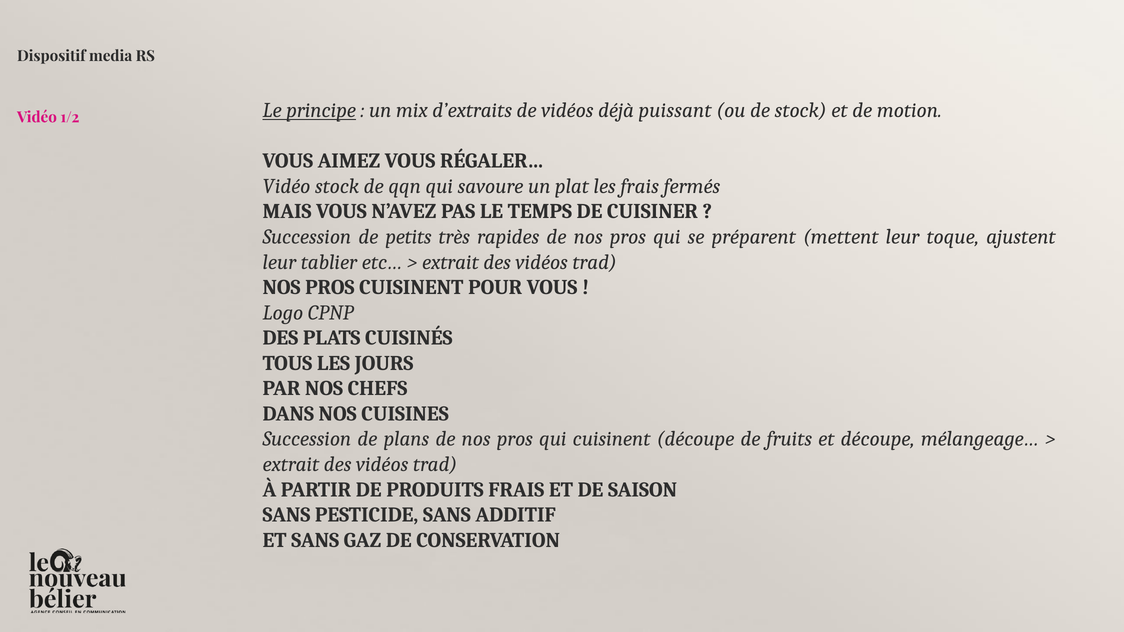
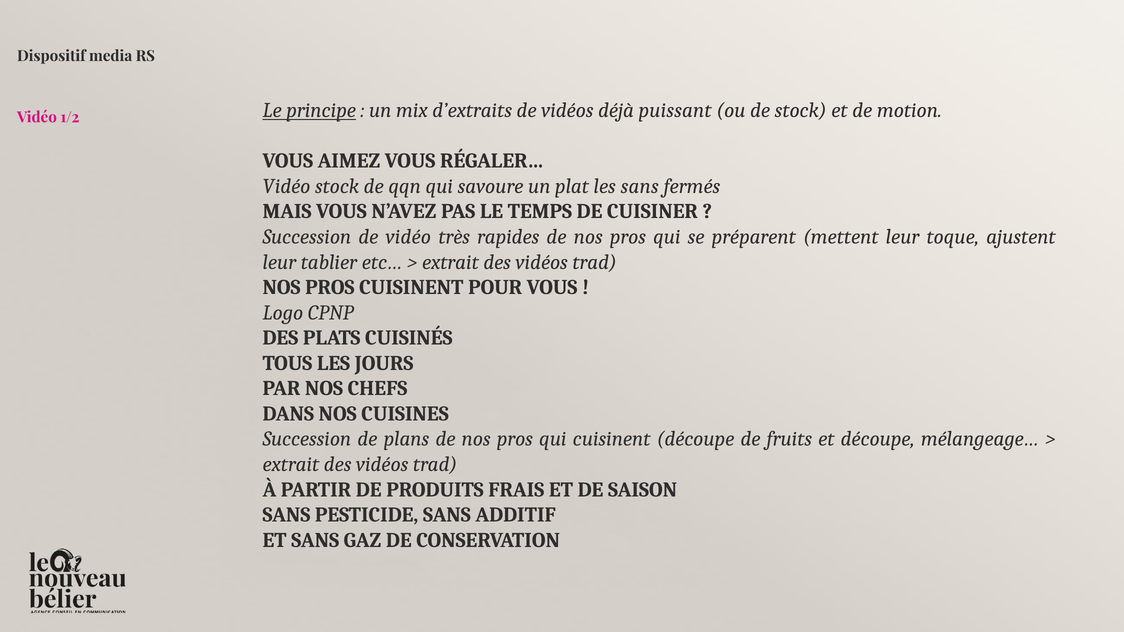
les frais: frais -> sans (640, 186)
de petits: petits -> vidéo (408, 237)
